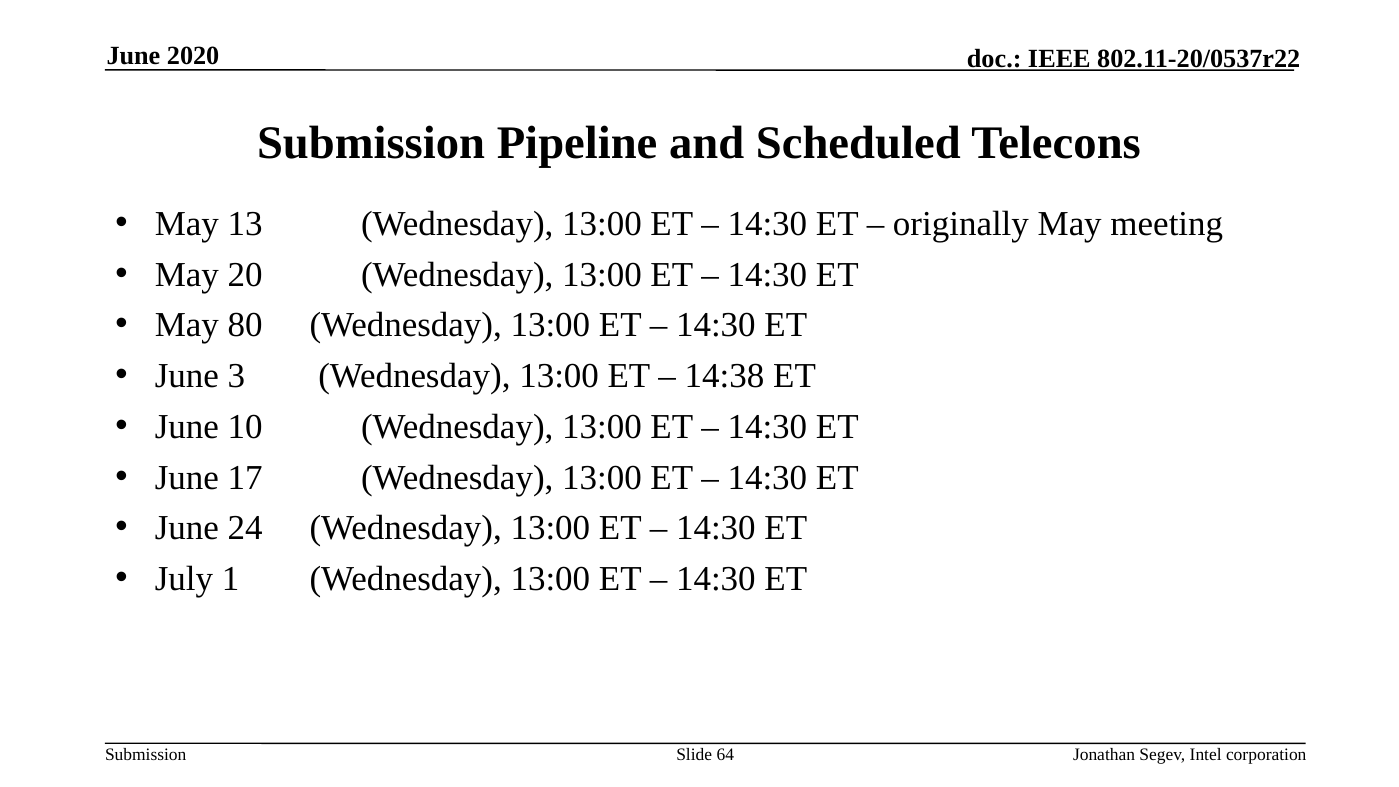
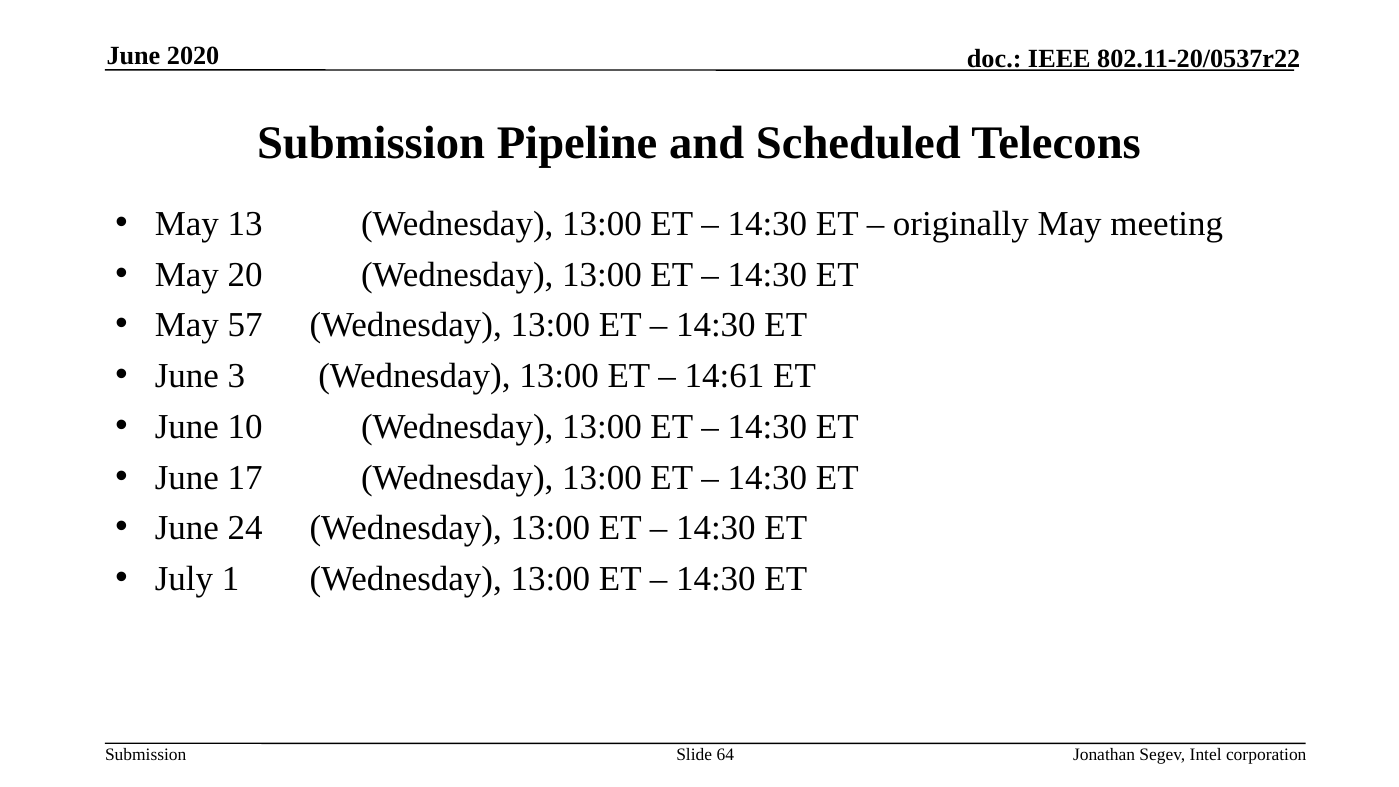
80: 80 -> 57 (245, 325)
14:38: 14:38 -> 14:61 (725, 376)
